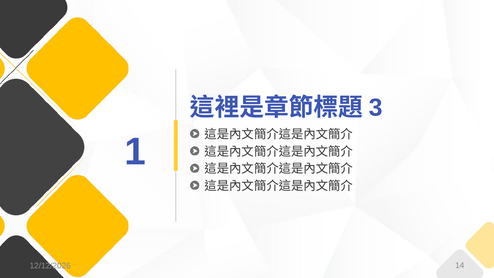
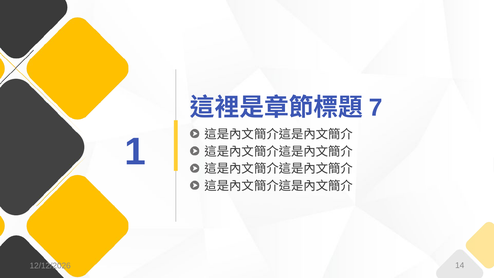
3: 3 -> 7 (376, 108)
